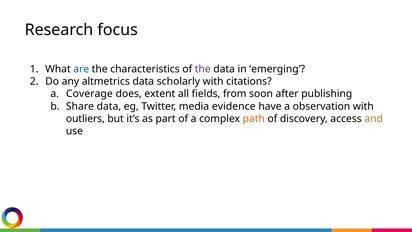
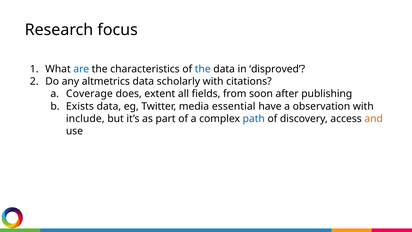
the colour: purple -> blue (203, 69)
emerging: emerging -> disproved (277, 69)
Share: Share -> Exists (80, 106)
evidence: evidence -> essential (234, 106)
outliers: outliers -> include (85, 119)
path colour: orange -> blue (254, 119)
